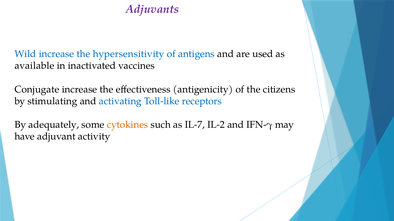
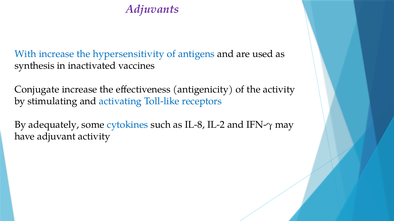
Wild: Wild -> With (25, 54)
available: available -> synthesis (34, 66)
the citizens: citizens -> activity (279, 90)
cytokines colour: orange -> blue (128, 125)
IL-7: IL-7 -> IL-8 (195, 125)
